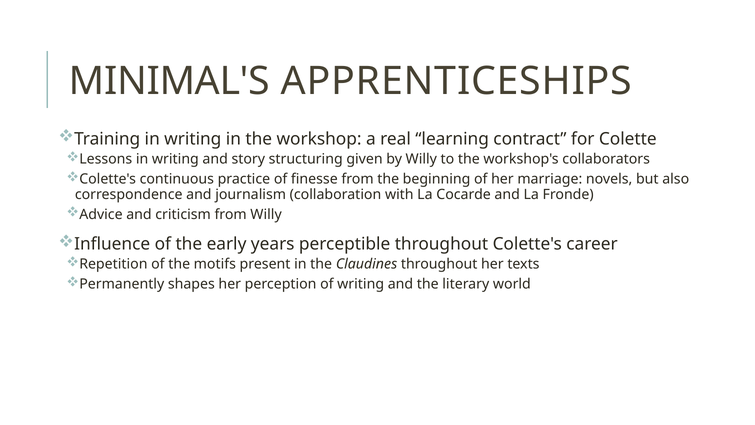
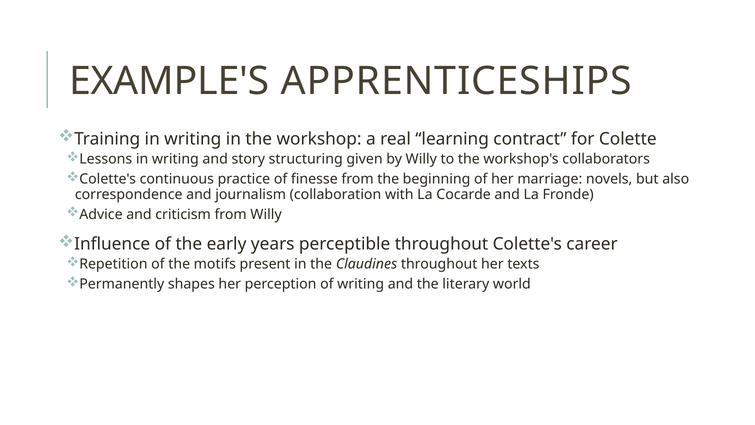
MINIMAL'S: MINIMAL'S -> EXAMPLE'S (169, 81)
